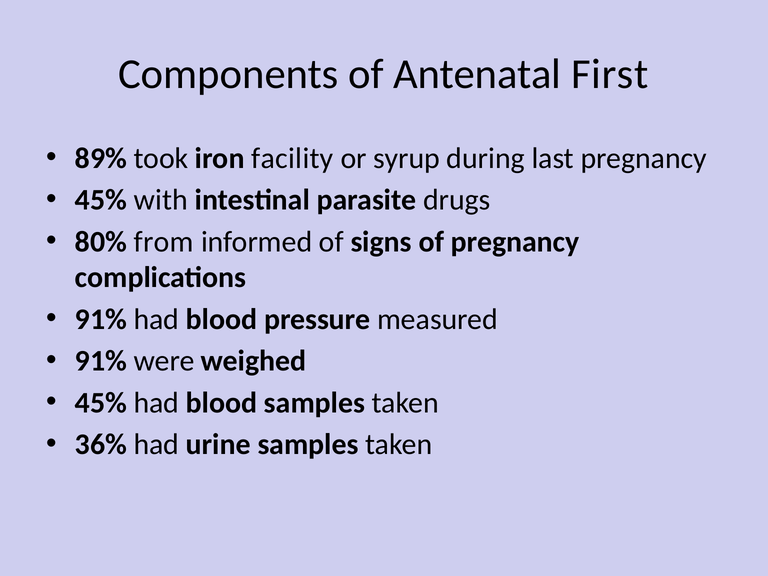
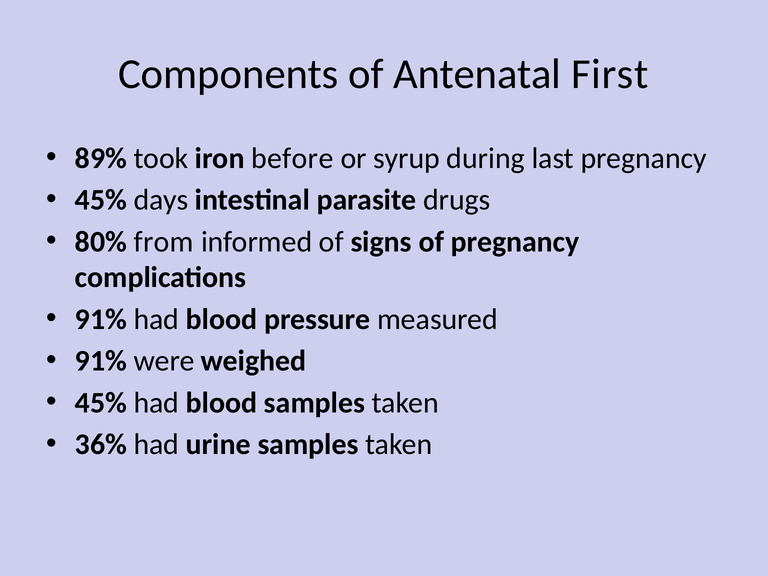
facility: facility -> before (292, 158)
with: with -> days (161, 200)
